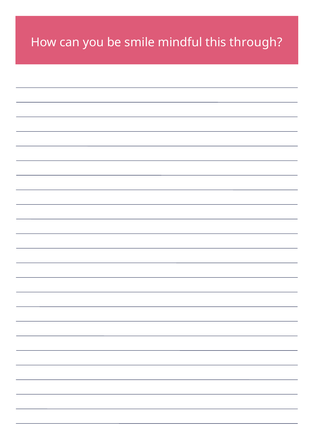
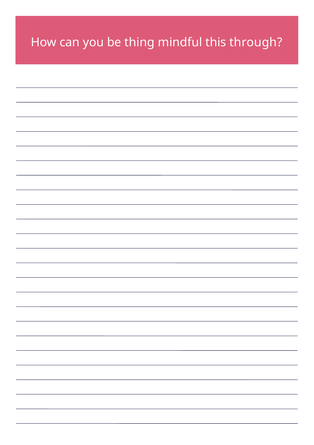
smile: smile -> thing (140, 42)
